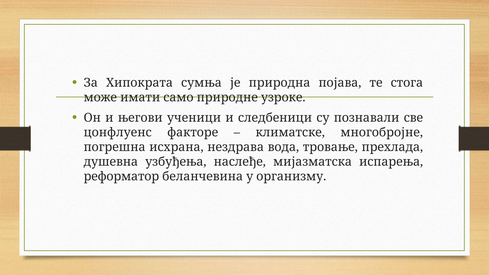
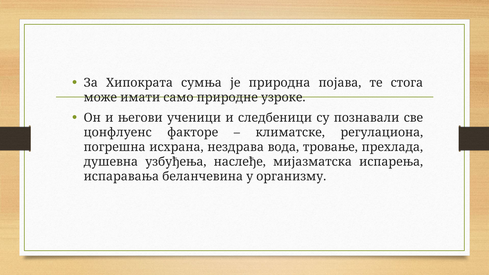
многобројне: многобројне -> регулациона (382, 132)
реформатор: реформатор -> испаравања (121, 176)
